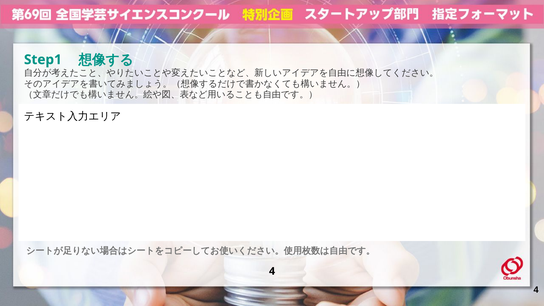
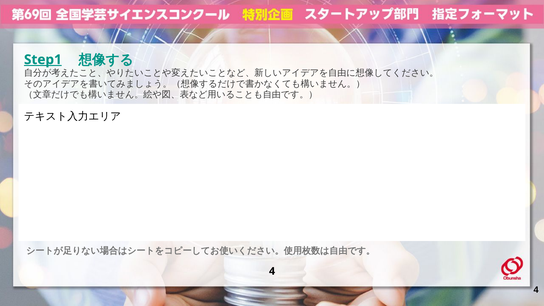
Step1 underline: none -> present (43, 60)
